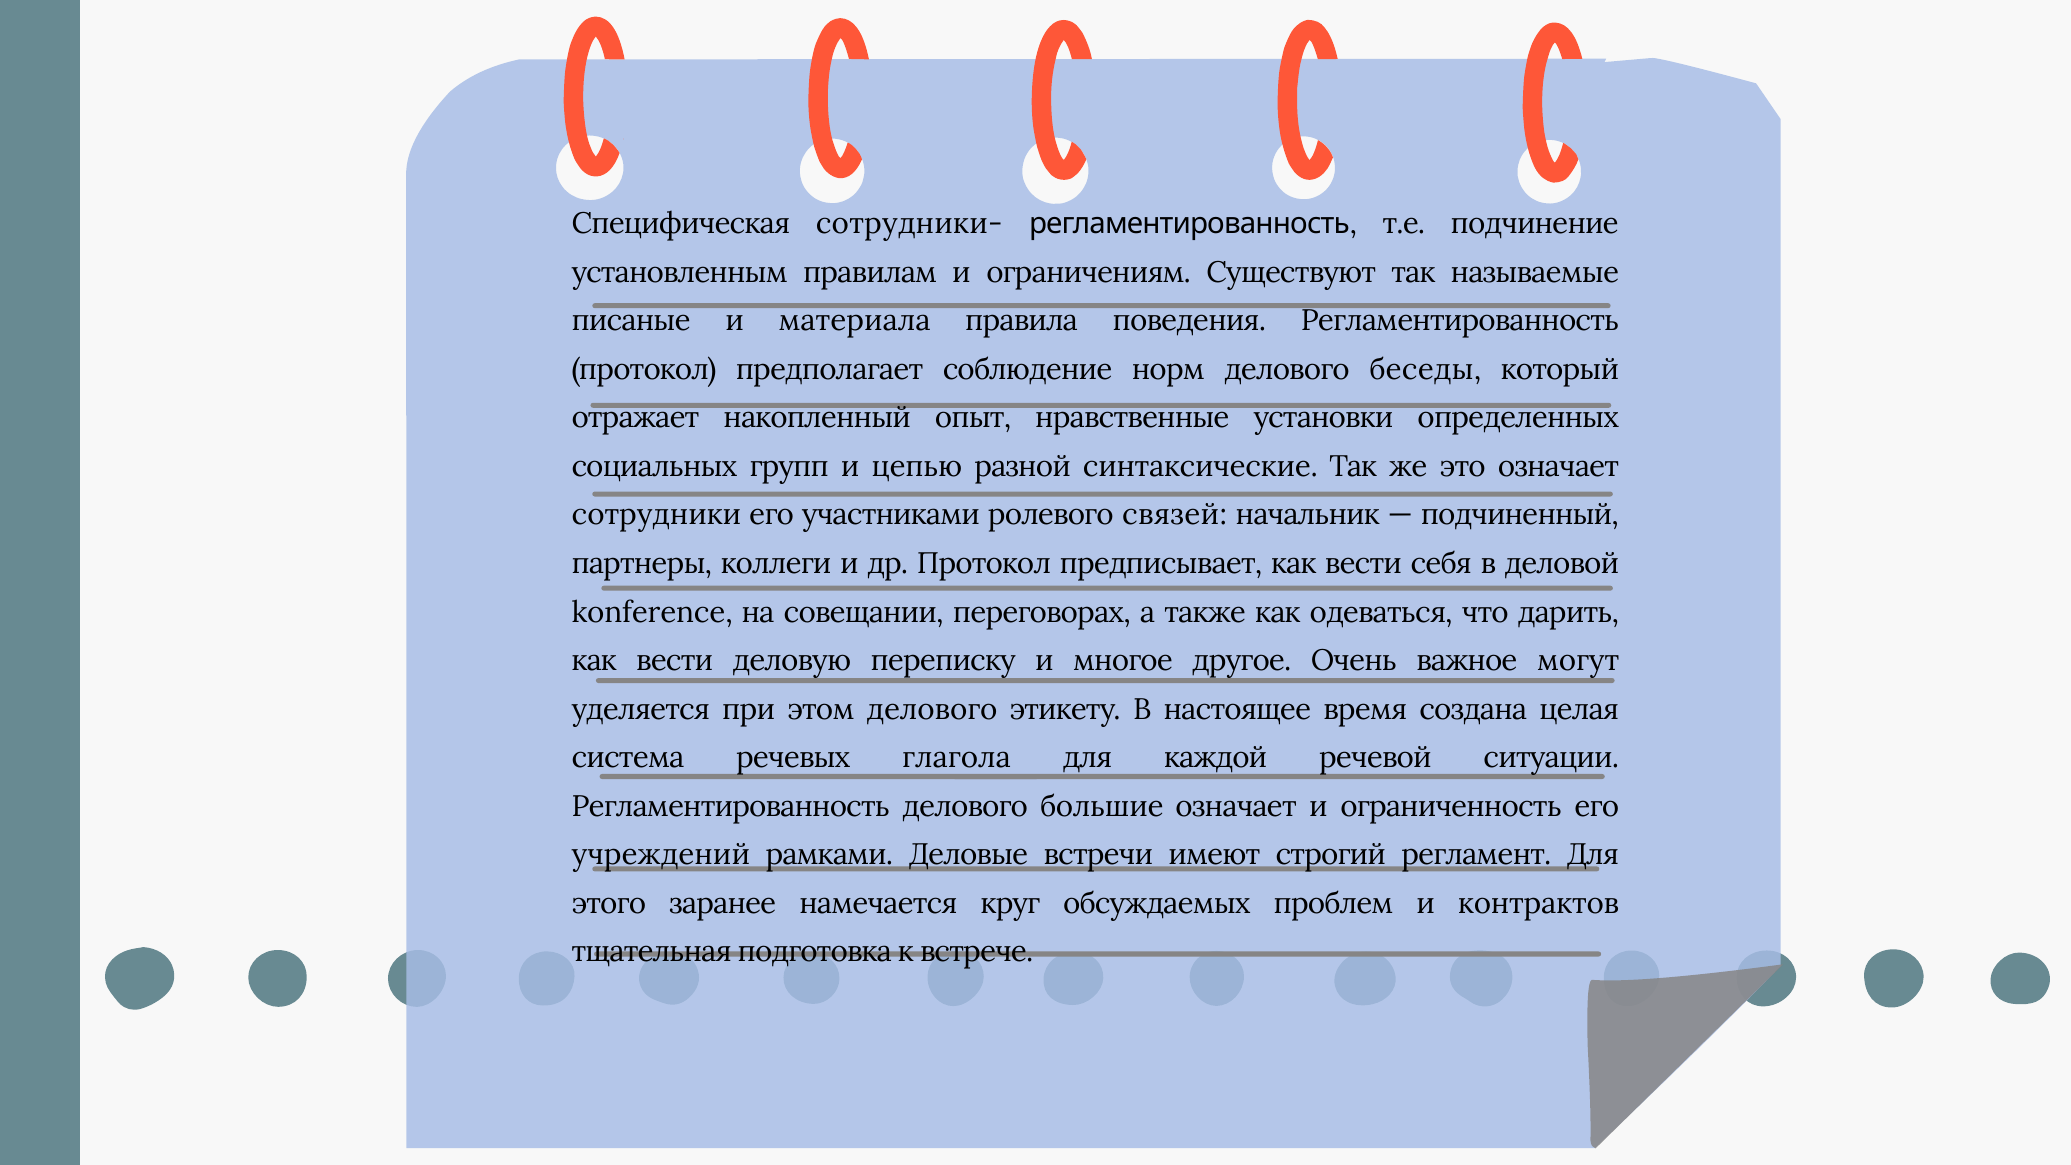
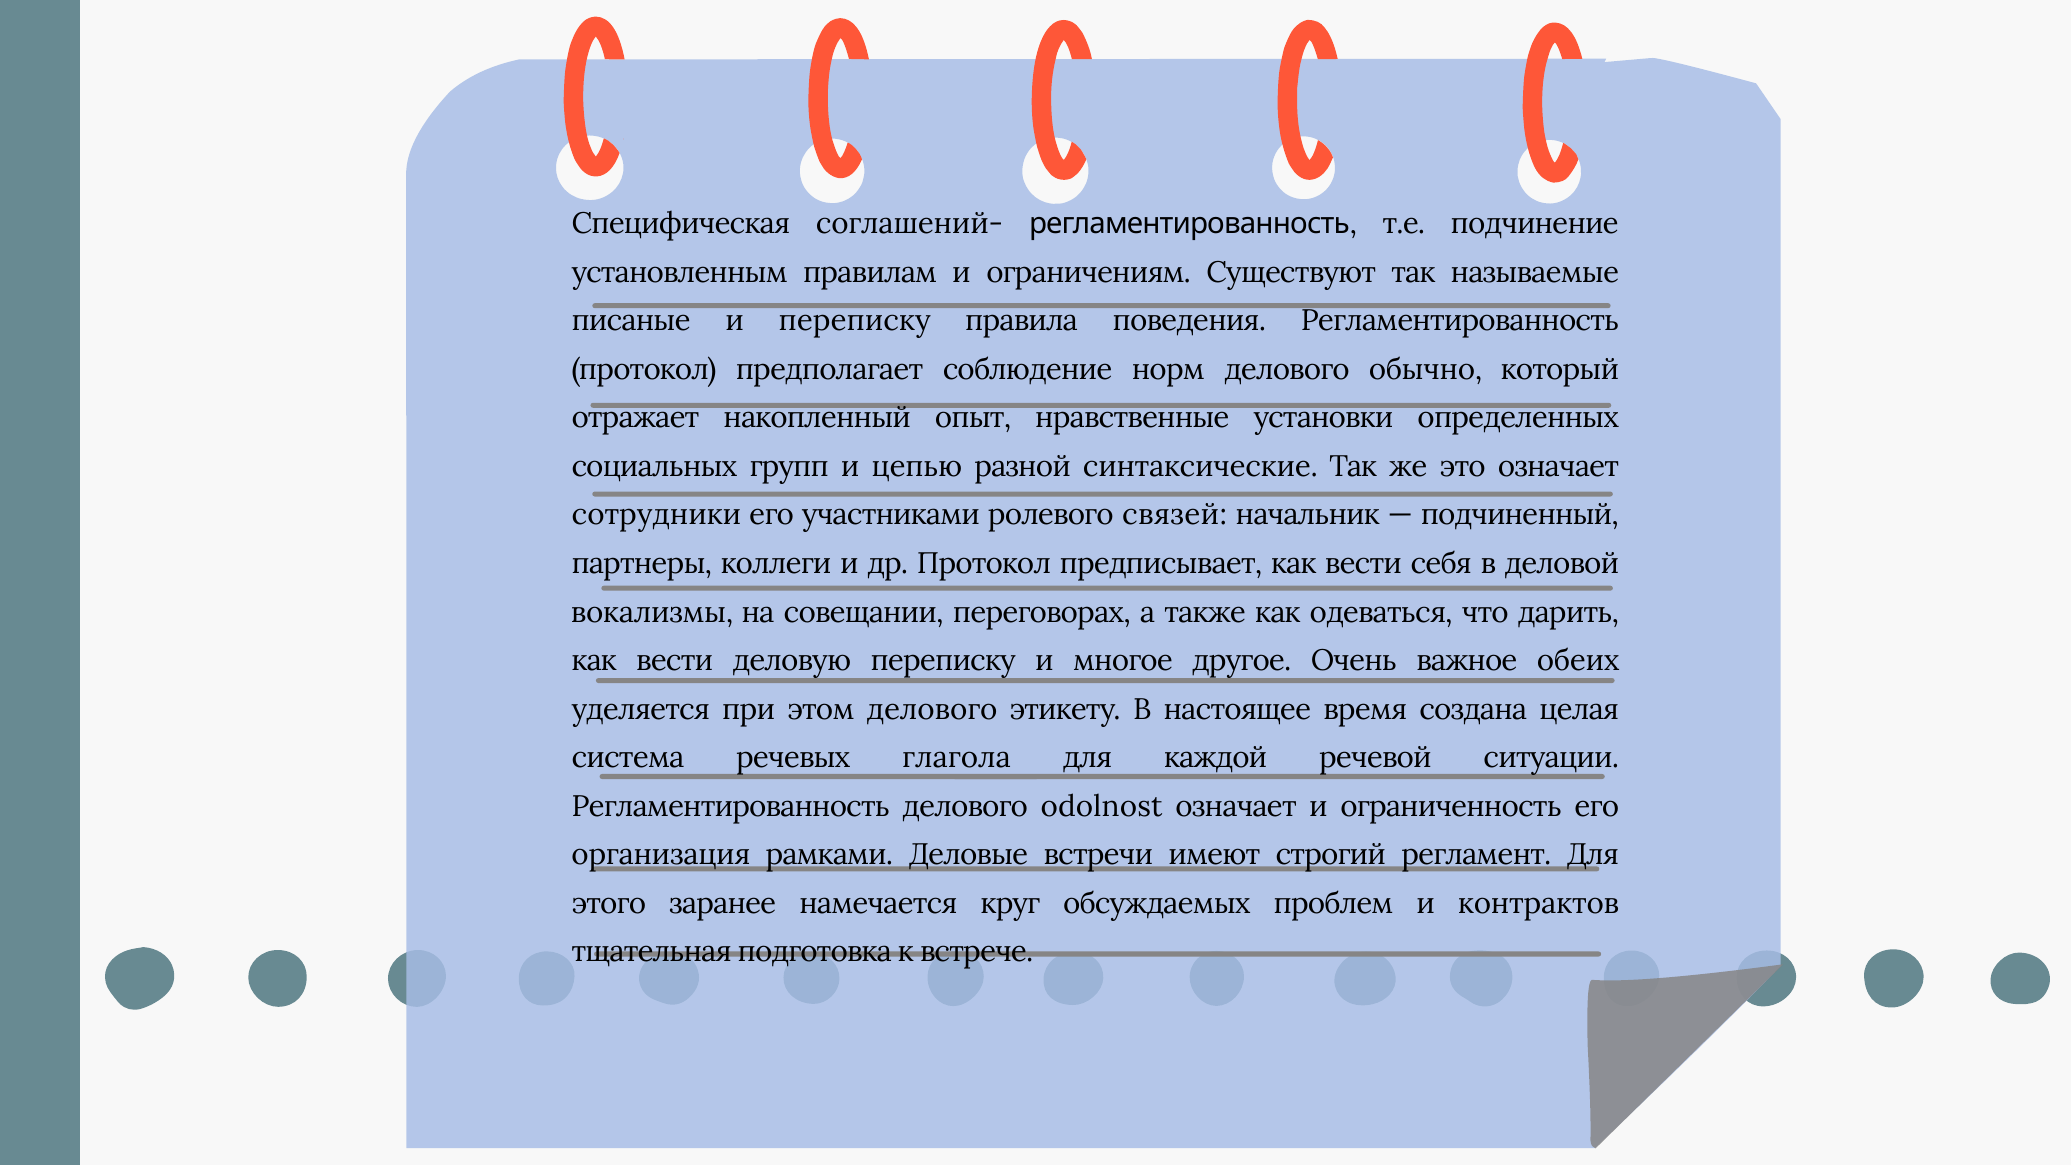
сотрудники-: сотрудники- -> соглашений- (909, 224)
и материала: материала -> переписку (855, 321)
беседы: беседы -> обычно (1426, 369)
konference: konference -> вокализмы (652, 612)
могут: могут -> обеих (1578, 661)
большие: большие -> odolnost (1102, 806)
учреждений: учреждений -> организация (661, 855)
